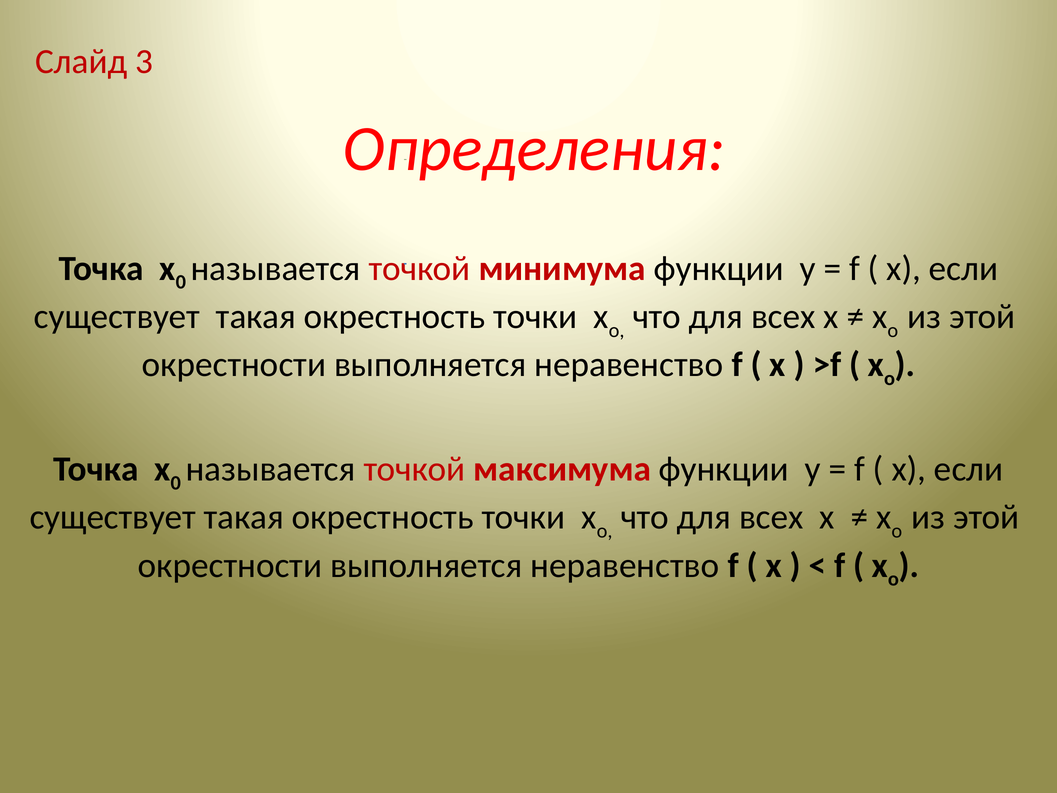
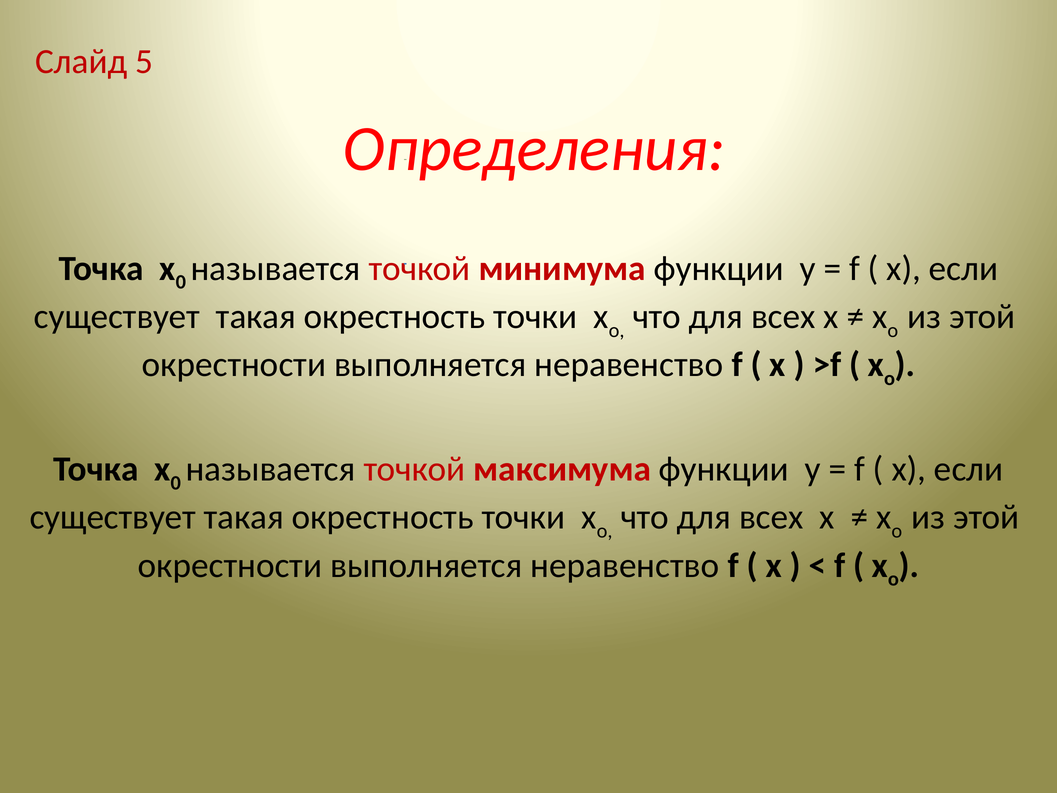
3: 3 -> 5 (144, 62)
